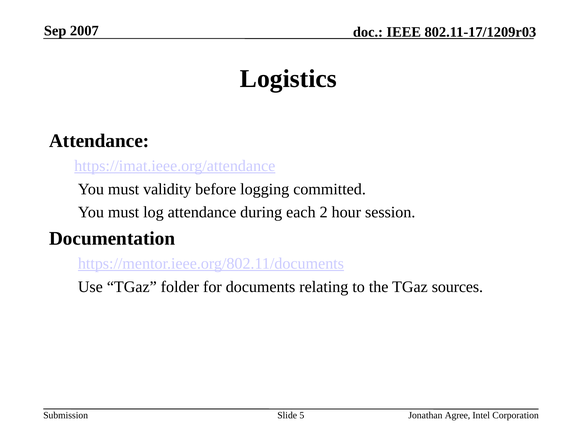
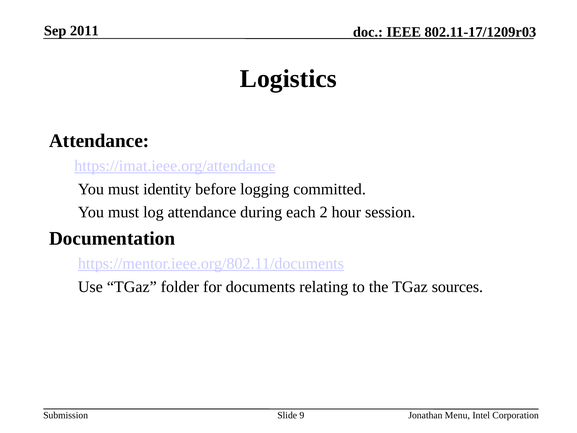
2007: 2007 -> 2011 (84, 31)
validity: validity -> identity (167, 189)
5: 5 -> 9 (302, 415)
Agree: Agree -> Menu (457, 415)
